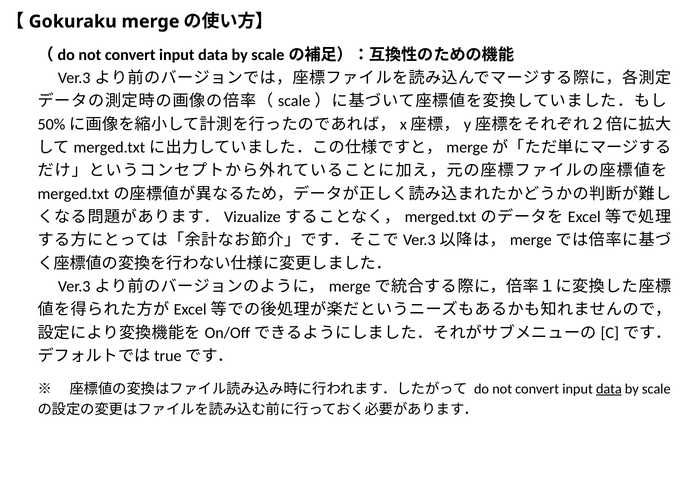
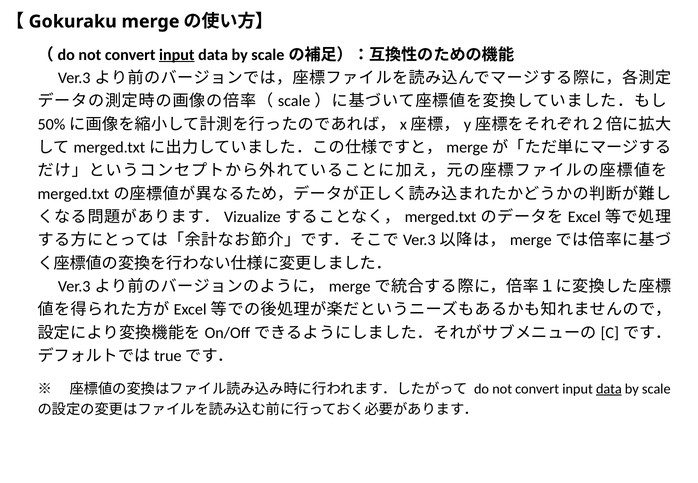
input underline: none -> present (177, 55)
